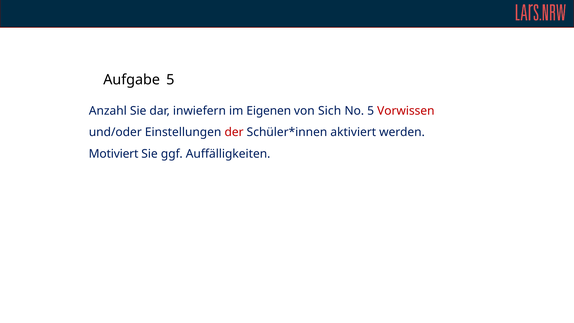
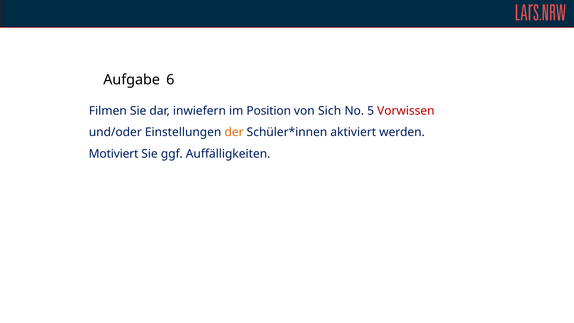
Aufgabe 5: 5 -> 6 (170, 80)
Anzahl: Anzahl -> Filmen (108, 111)
Eigenen: Eigenen -> Position (269, 111)
der colour: red -> orange (234, 132)
